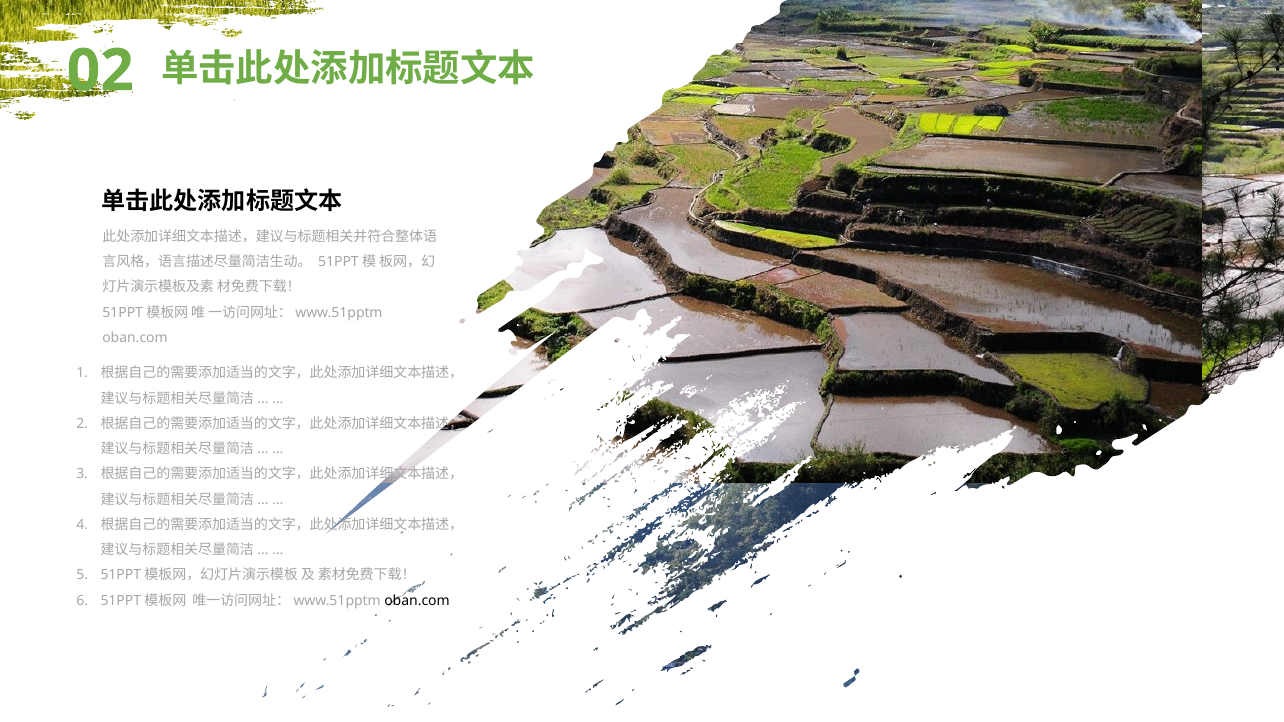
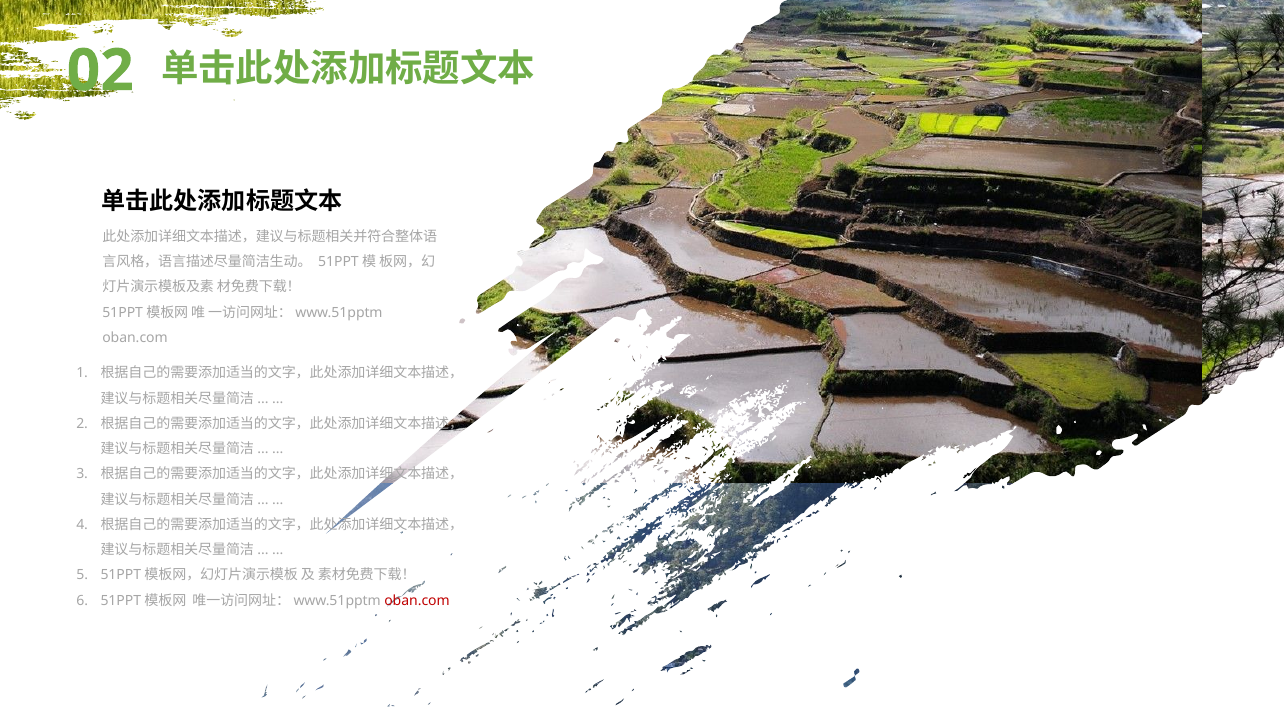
oban.com colour: black -> red (417, 601)
